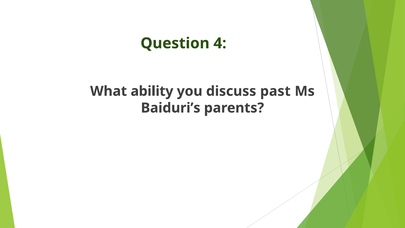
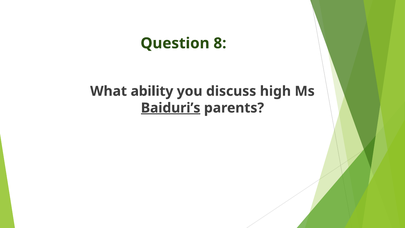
4: 4 -> 8 (220, 43)
past: past -> high (275, 91)
Baiduri’s underline: none -> present (171, 108)
